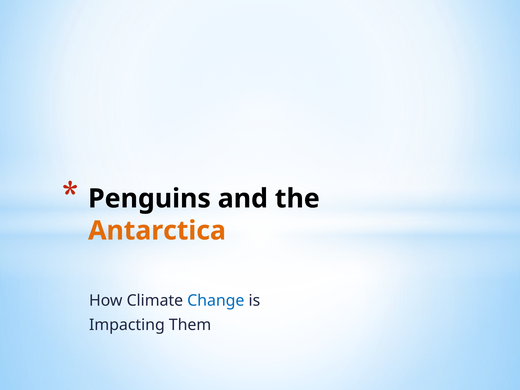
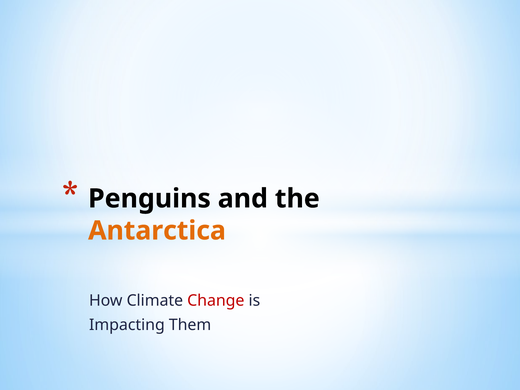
Change colour: blue -> red (216, 301)
